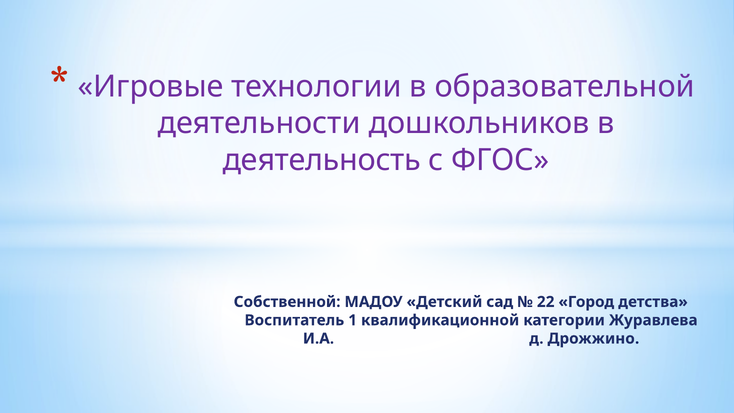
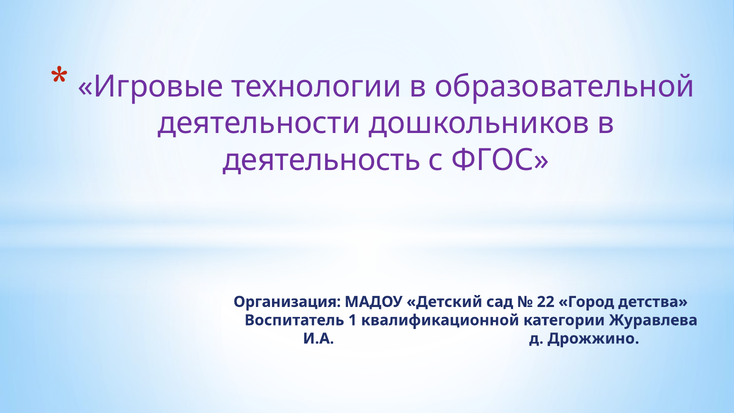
Собственной: Собственной -> Организация (287, 302)
